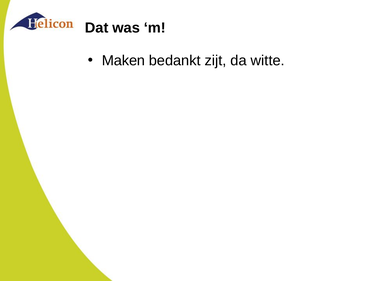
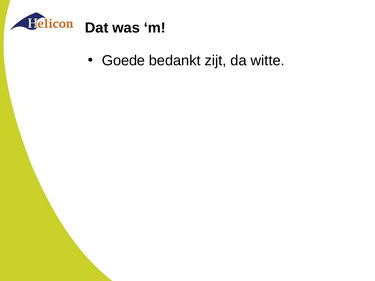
Maken: Maken -> Goede (123, 61)
